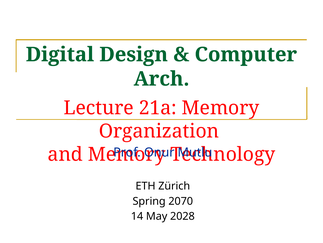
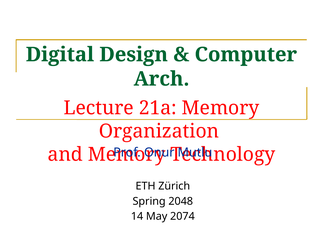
2070: 2070 -> 2048 (181, 201)
2028: 2028 -> 2074 (182, 216)
